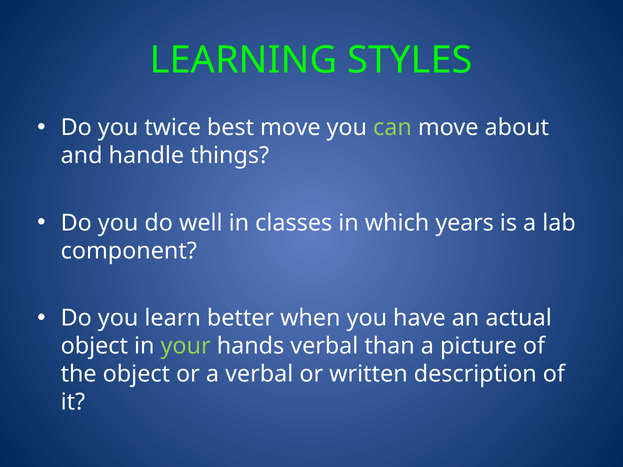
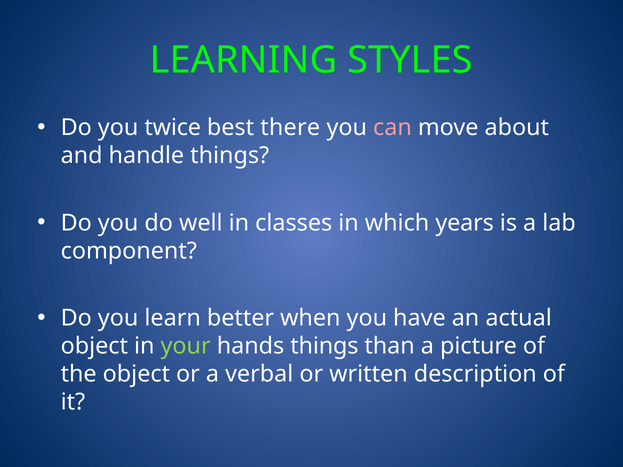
best move: move -> there (290, 128)
can colour: light green -> pink (392, 128)
hands verbal: verbal -> things (324, 346)
